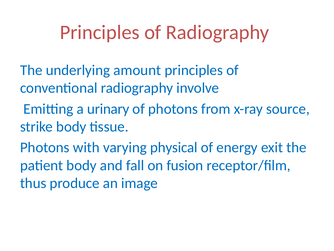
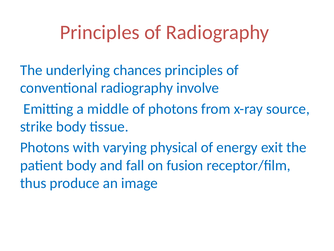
amount: amount -> chances (137, 70)
urinary: urinary -> middle (108, 109)
